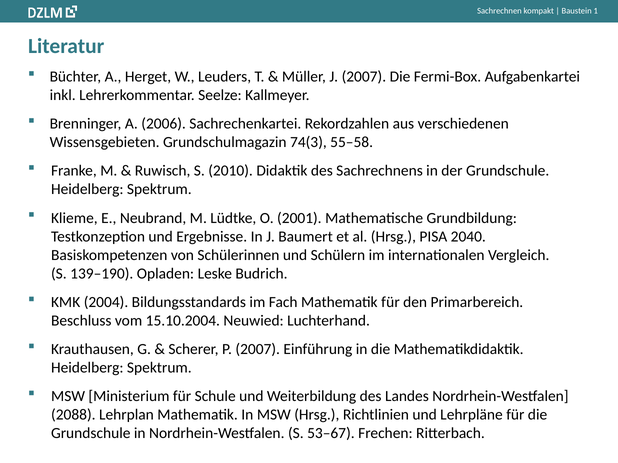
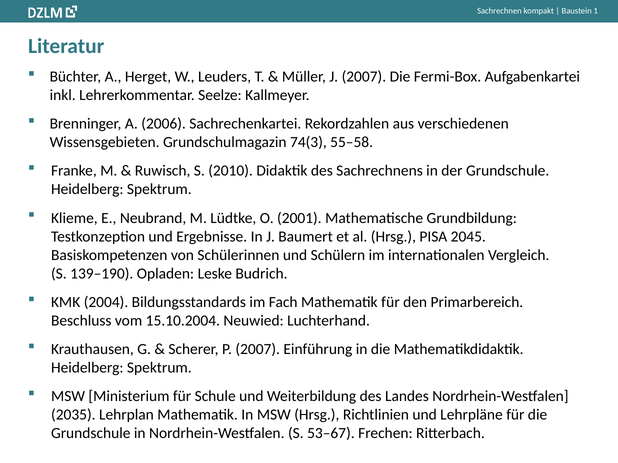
2040: 2040 -> 2045 (468, 237)
2088: 2088 -> 2035 (73, 415)
